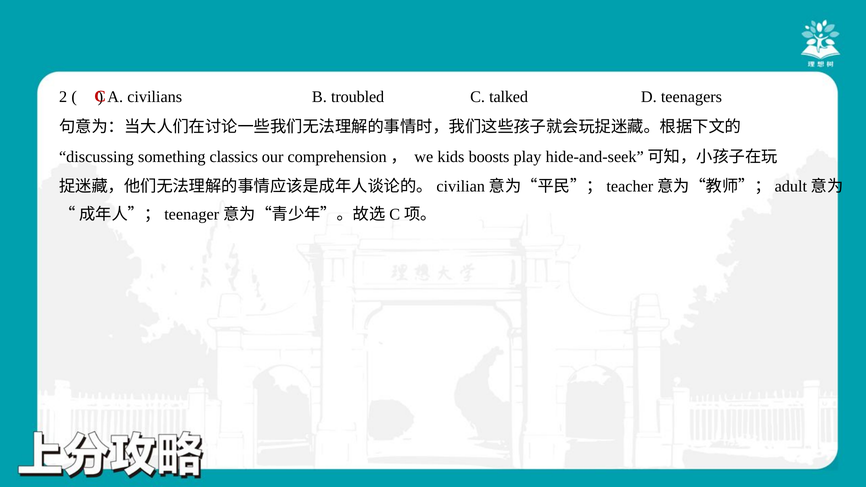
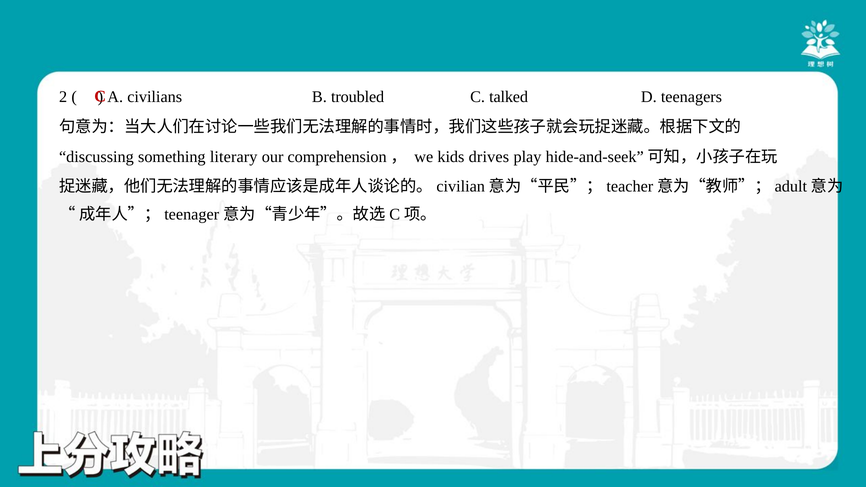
classics: classics -> literary (234, 157)
boosts: boosts -> drives (489, 157)
